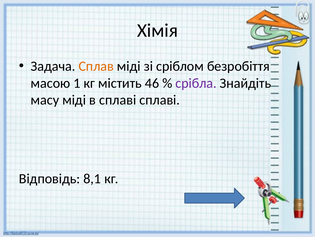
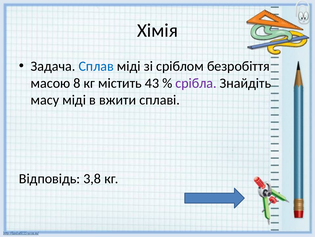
Сплав colour: orange -> blue (96, 66)
1: 1 -> 8 (77, 83)
46: 46 -> 43 (152, 83)
в сплаві: сплаві -> вжити (118, 100)
8,1: 8,1 -> 3,8 (92, 178)
